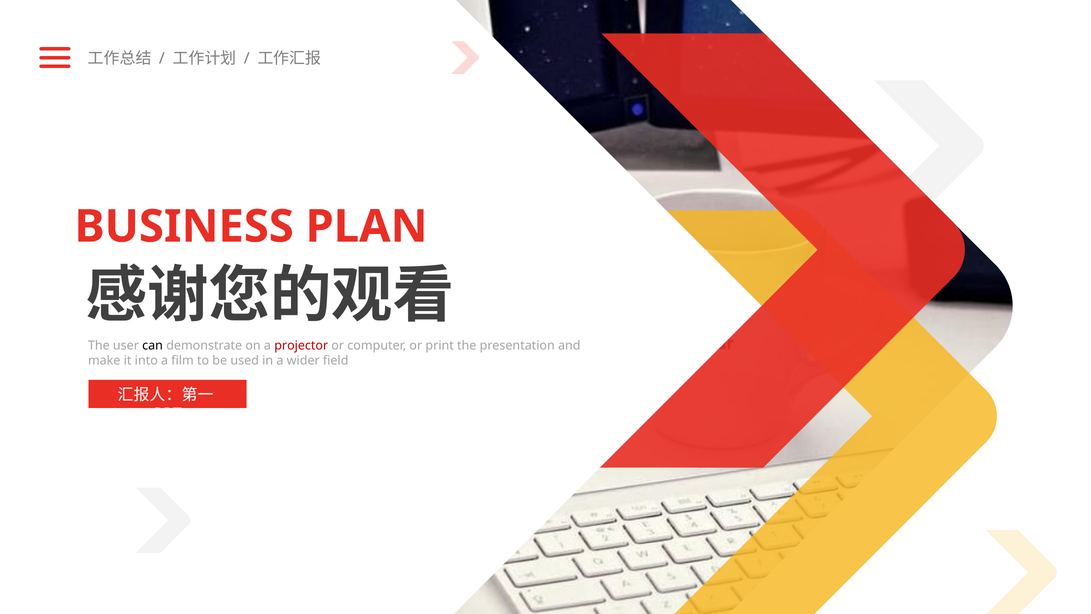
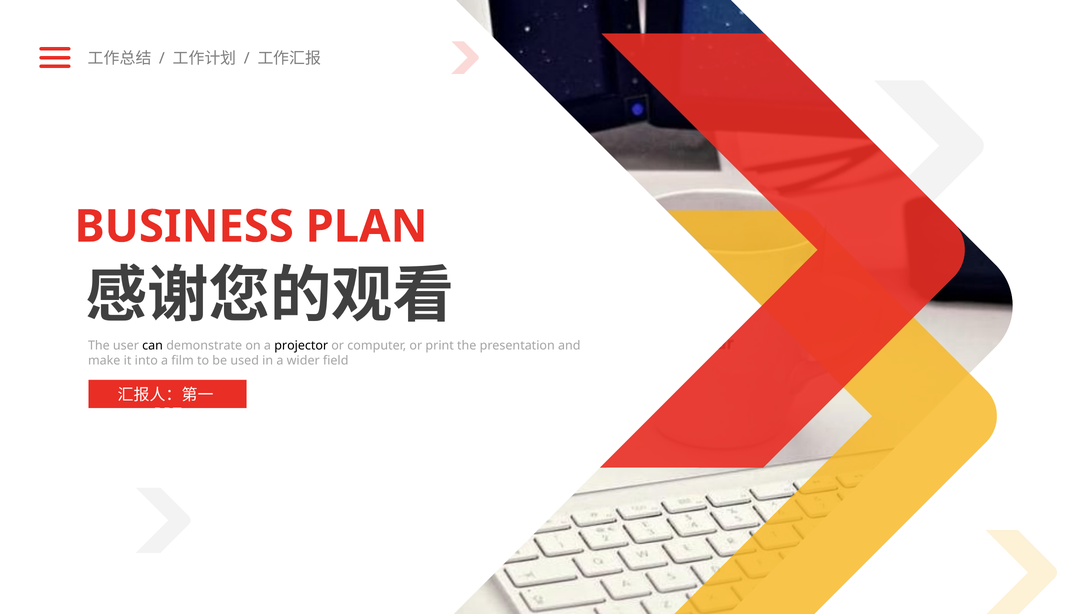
projector colour: red -> black (301, 345)
